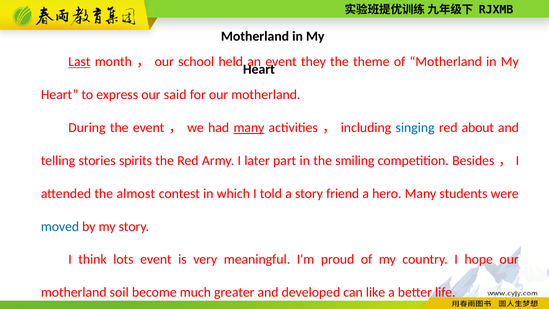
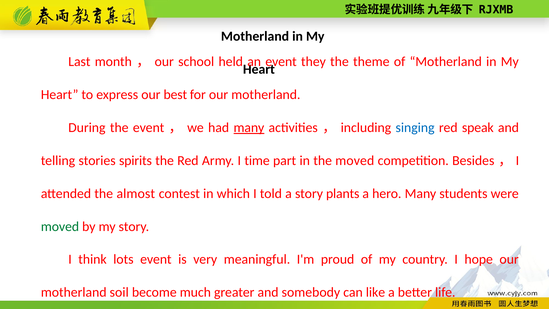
Last underline: present -> none (79, 62)
said: said -> best (175, 95)
about: about -> speak (478, 128)
later: later -> time (257, 160)
the smiling: smiling -> moved (355, 160)
friend: friend -> plants (343, 193)
moved colour: blue -> green (60, 226)
developed: developed -> somebody (311, 292)
